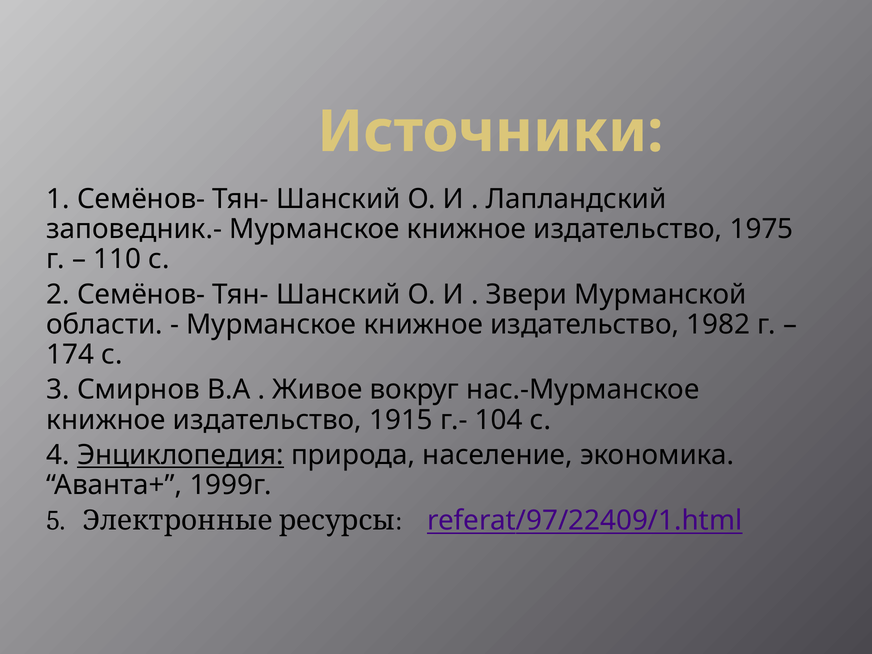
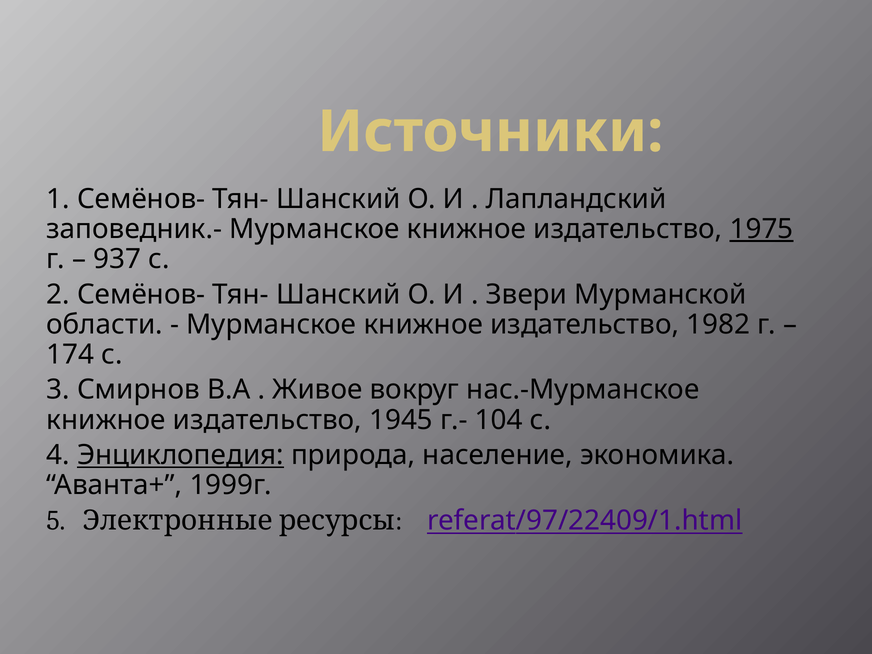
1975 underline: none -> present (762, 229)
110: 110 -> 937 (117, 259)
1915: 1915 -> 1945 (401, 420)
